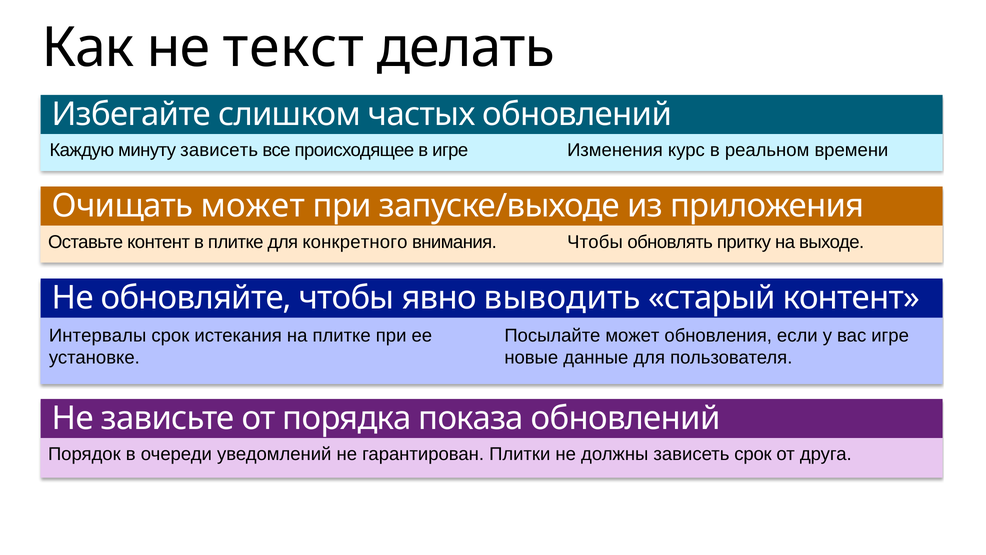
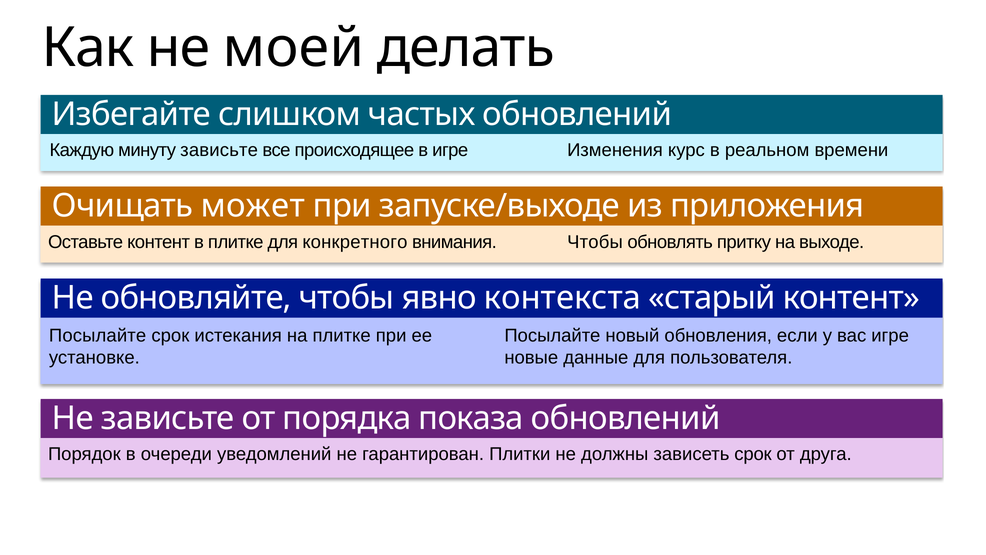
текст: текст -> моей (293, 48)
минуту зависеть: зависеть -> зависьте (219, 150)
выводить: выводить -> контекста (562, 298)
Интервалы: Интервалы -> Посылайте (98, 336)
Посылайте может: может -> новый (632, 336)
